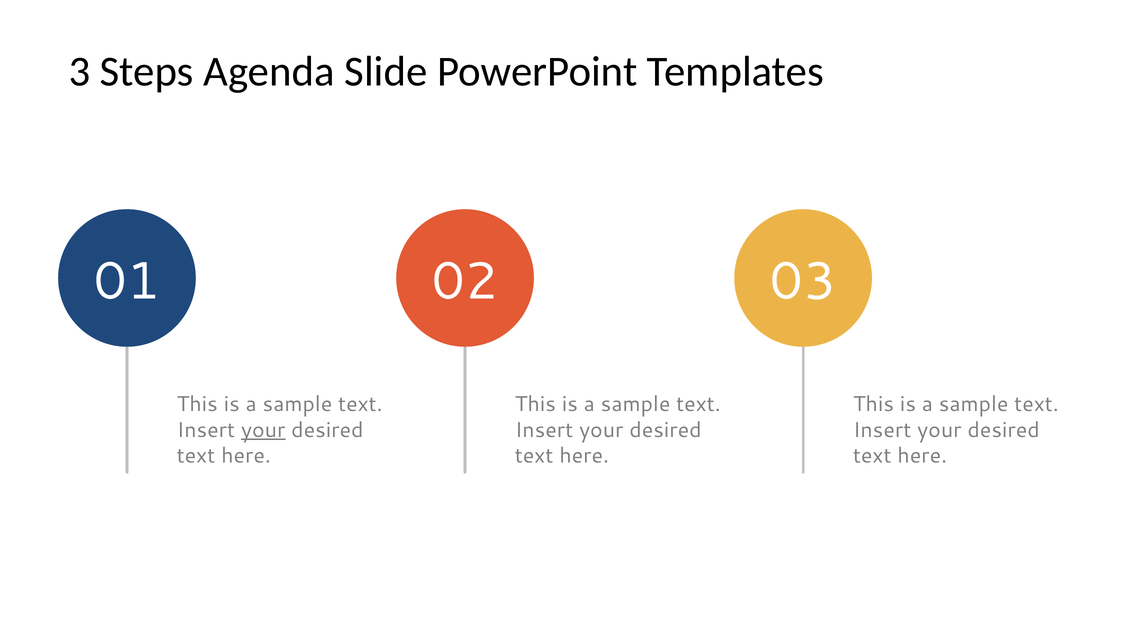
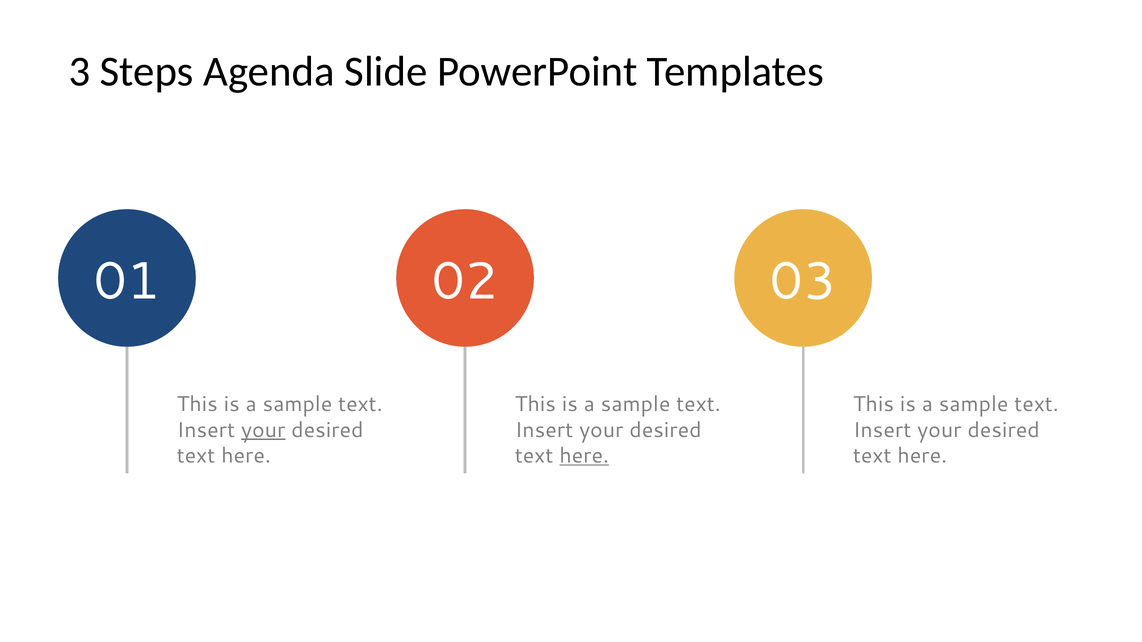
here underline: none -> present (584, 456)
